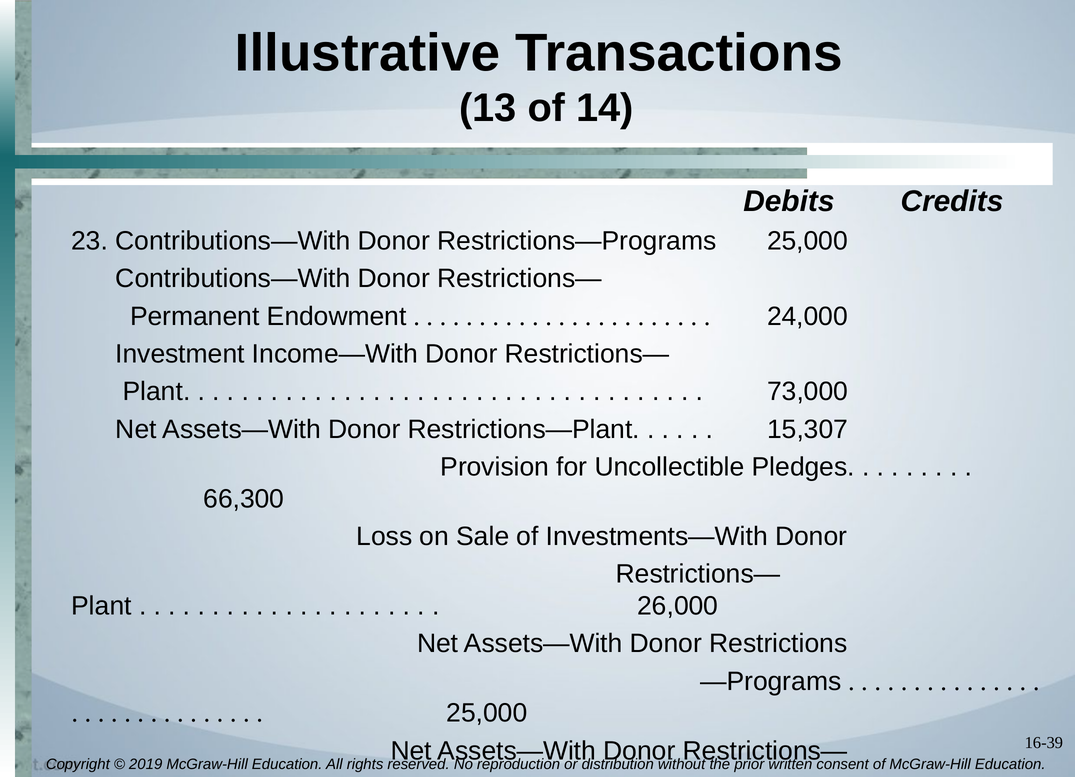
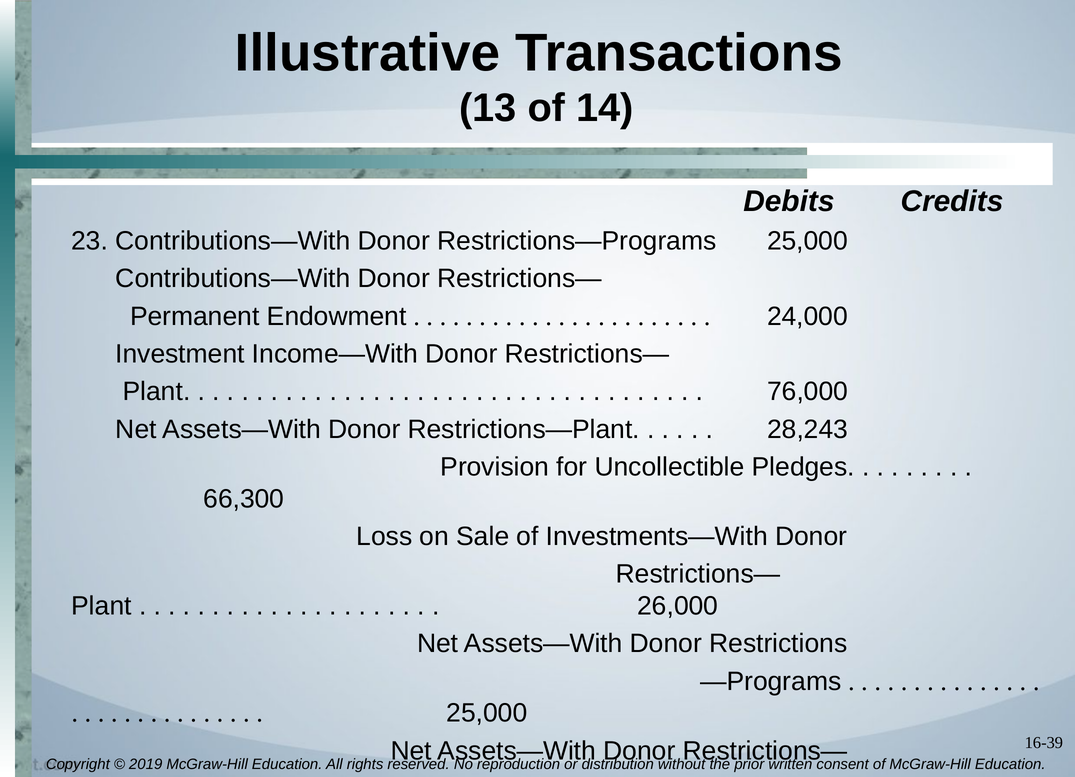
73,000: 73,000 -> 76,000 (808, 391)
15,307: 15,307 -> 28,243 (808, 429)
